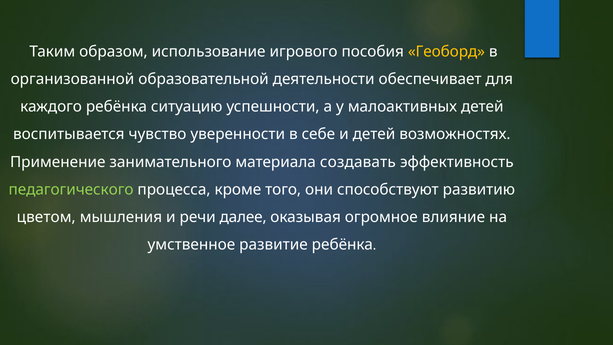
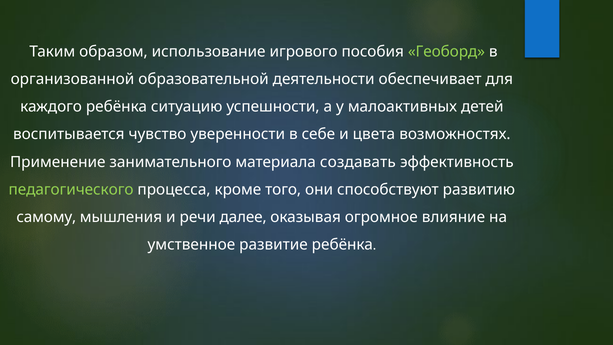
Геоборд colour: yellow -> light green (446, 52)
и детей: детей -> цвета (374, 134)
цветом: цветом -> самому (46, 217)
